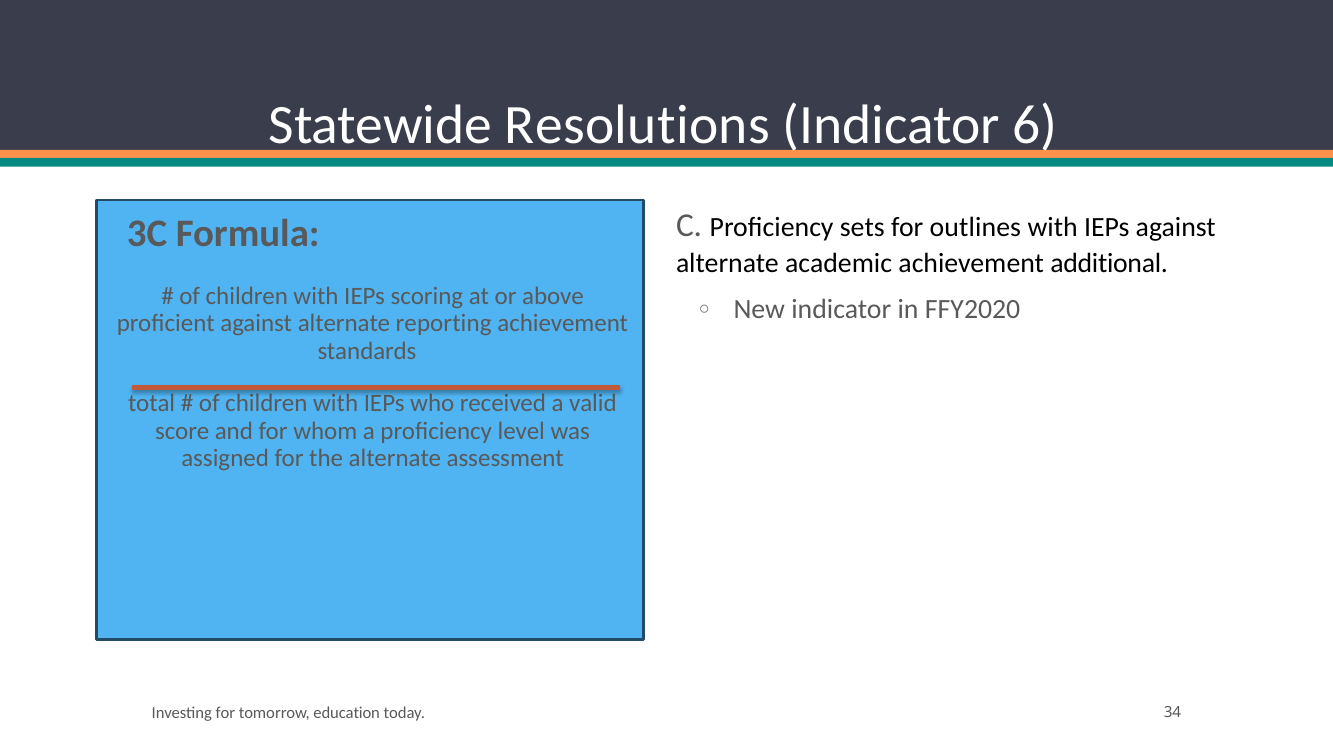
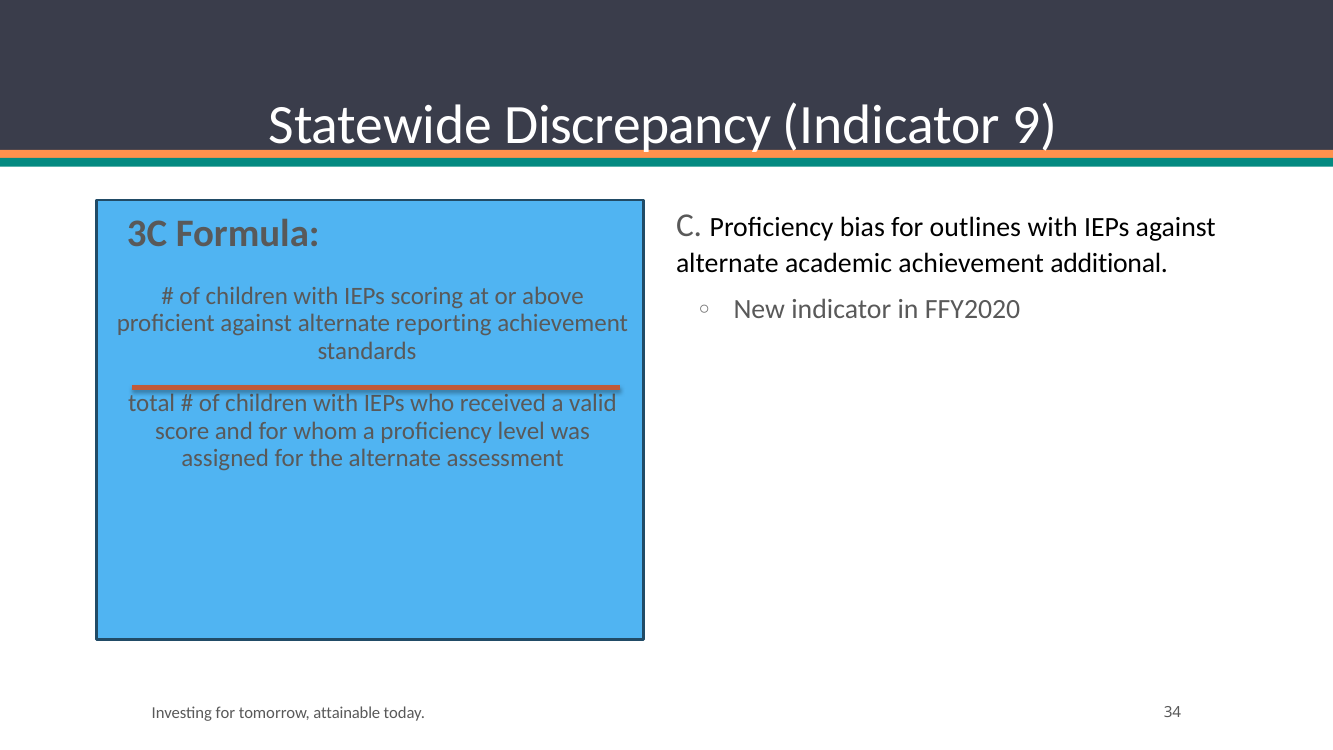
Resolutions: Resolutions -> Discrepancy (638, 125)
6: 6 -> 9 (1035, 125)
sets: sets -> bias (862, 227)
education: education -> attainable (347, 713)
